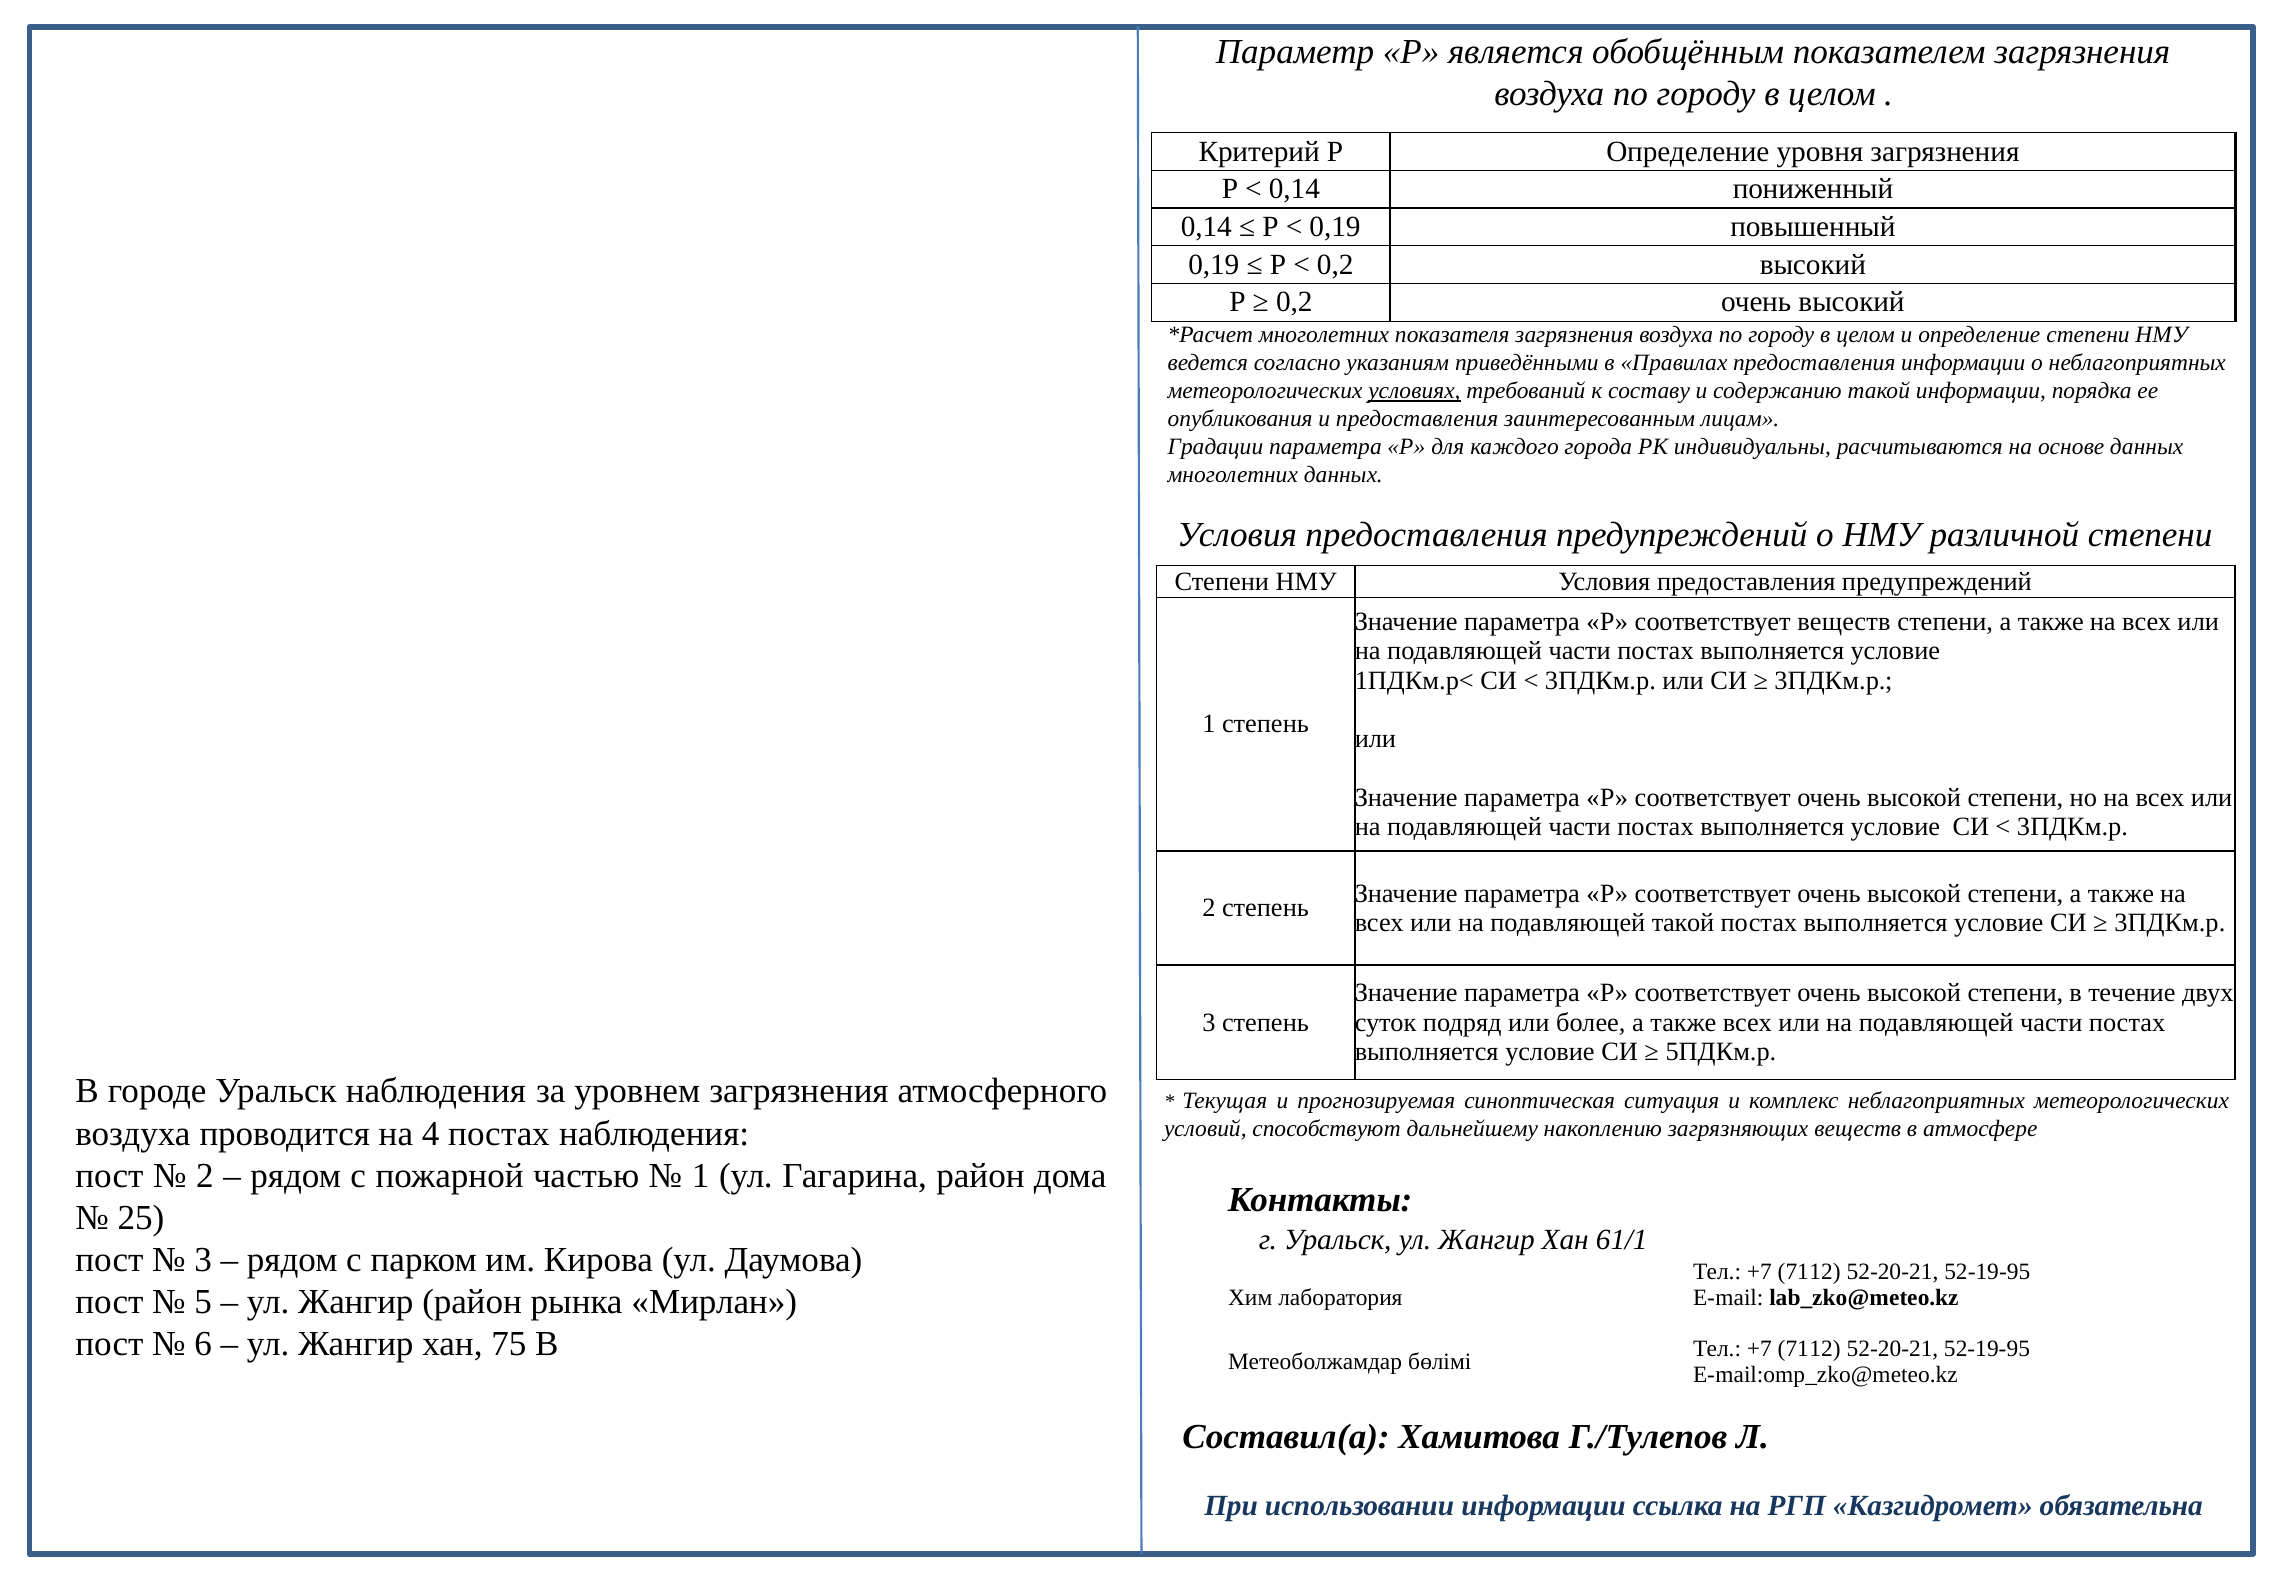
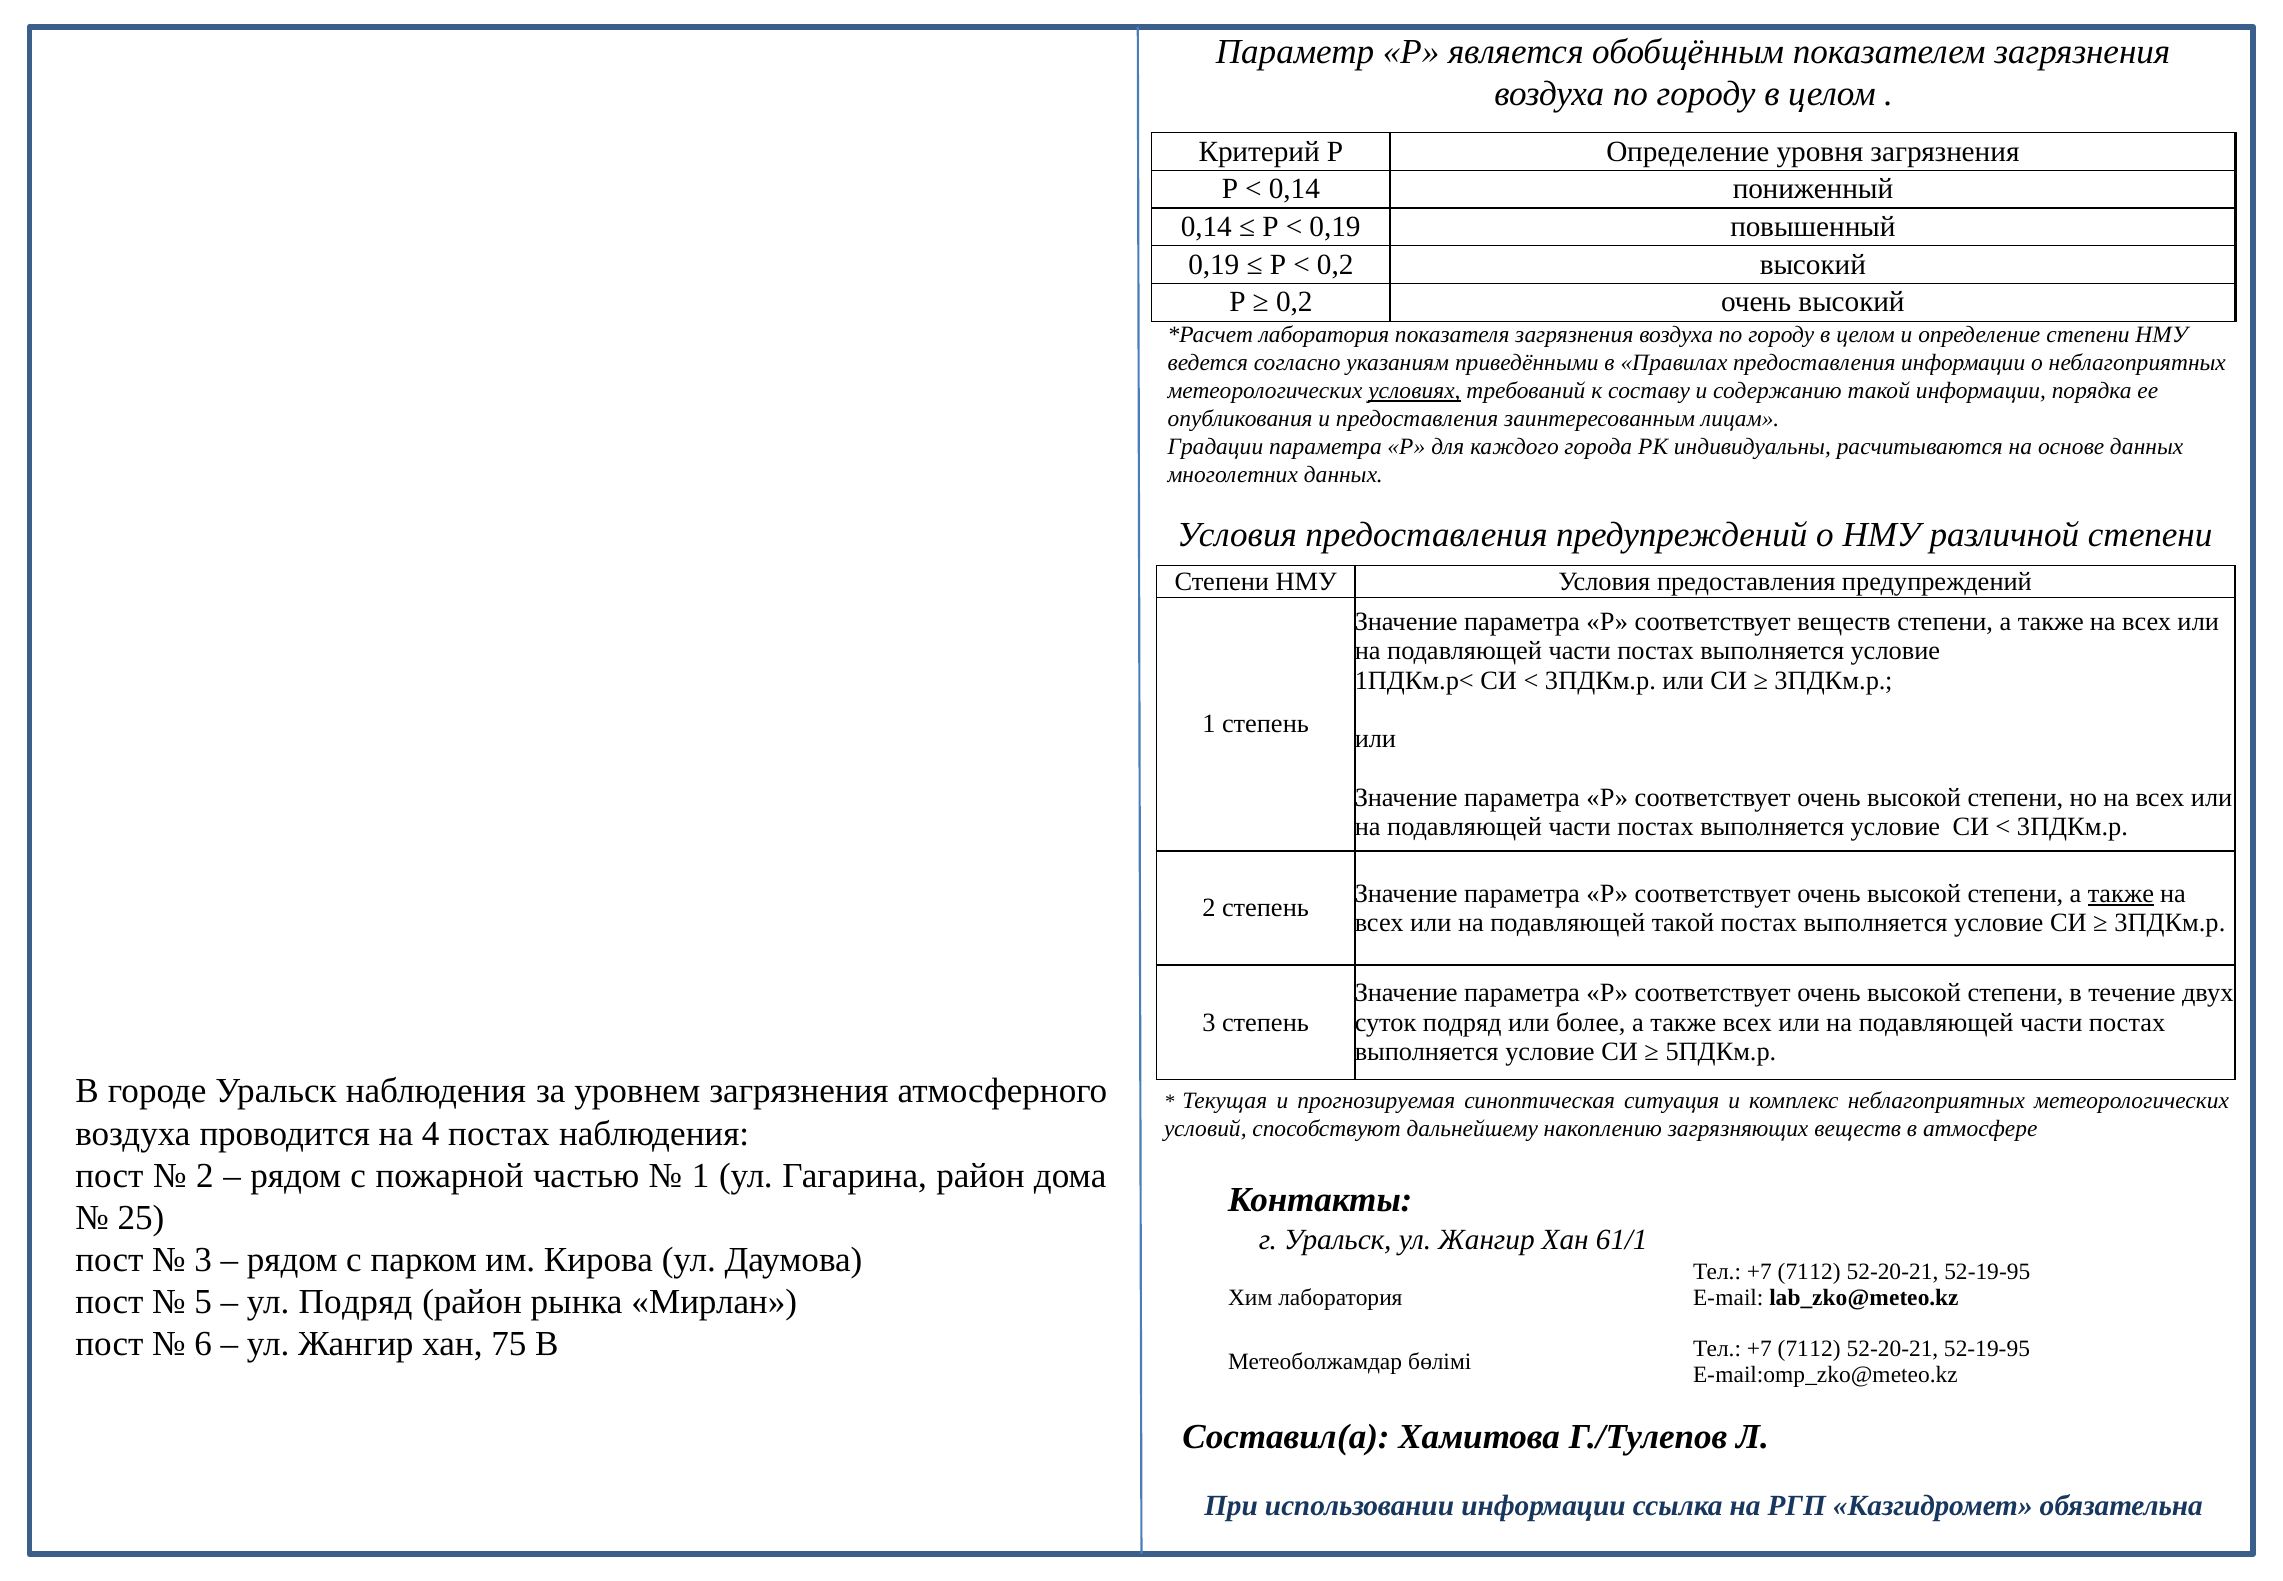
многолетних: многолетних -> лаборатория (1324, 335)
также underline: none -> present (2121, 893)
Жангир: Жангир -> Подряд (355, 1302)
